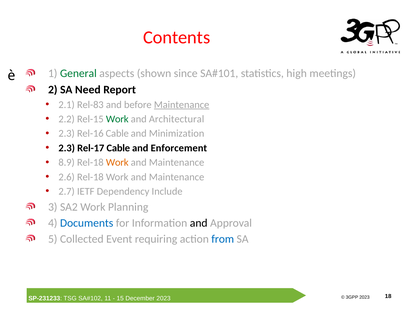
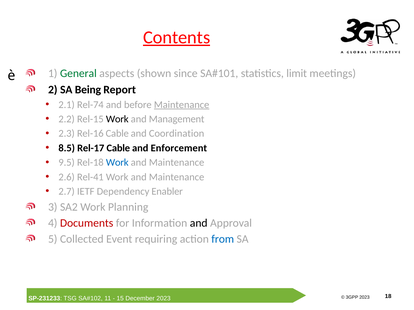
Contents underline: none -> present (177, 38)
high: high -> limit (297, 74)
Need: Need -> Being (88, 90)
Rel-83: Rel-83 -> Rel-74 (90, 105)
Work colour: green -> black (117, 119)
Architectural: Architectural -> Management (177, 119)
Minimization: Minimization -> Coordination (177, 134)
2.3: 2.3 -> 8.5 (67, 148)
8.9: 8.9 -> 9.5 (67, 163)
Work colour: orange -> blue (117, 163)
2.6 Rel-18: Rel-18 -> Rel-41 (90, 177)
Include: Include -> Enabler (167, 192)
Documents colour: blue -> red (87, 223)
